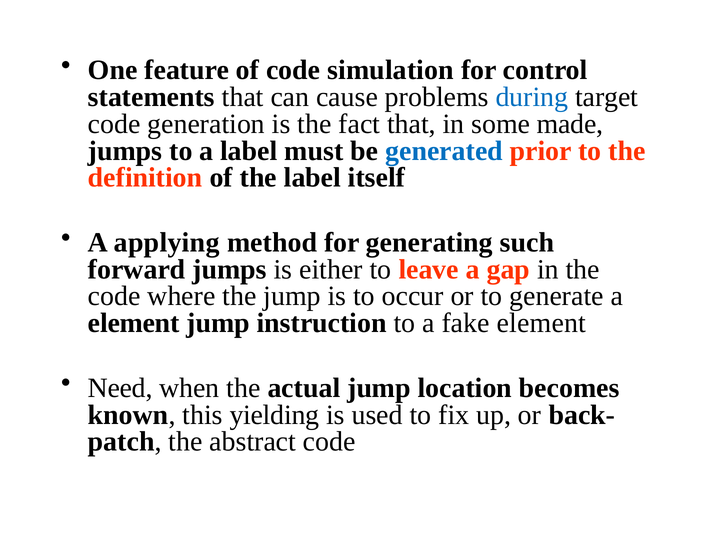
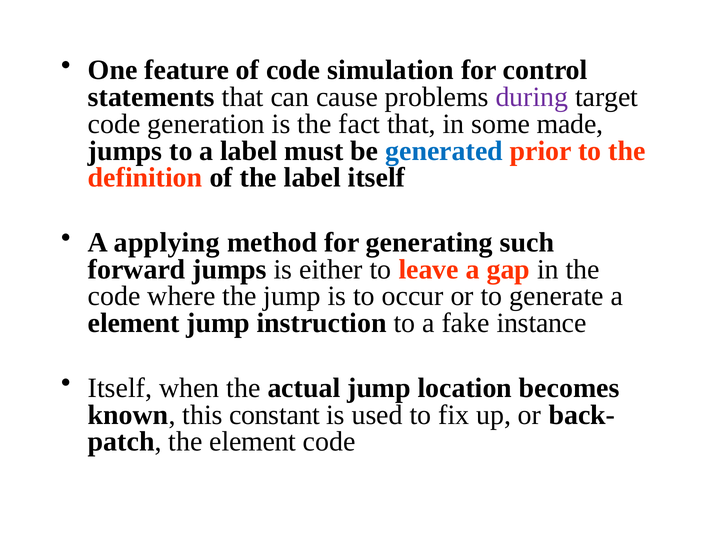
during colour: blue -> purple (532, 97)
fake element: element -> instance (542, 323)
Need: Need -> Itself (120, 388)
yielding: yielding -> constant (275, 414)
the abstract: abstract -> element (253, 441)
